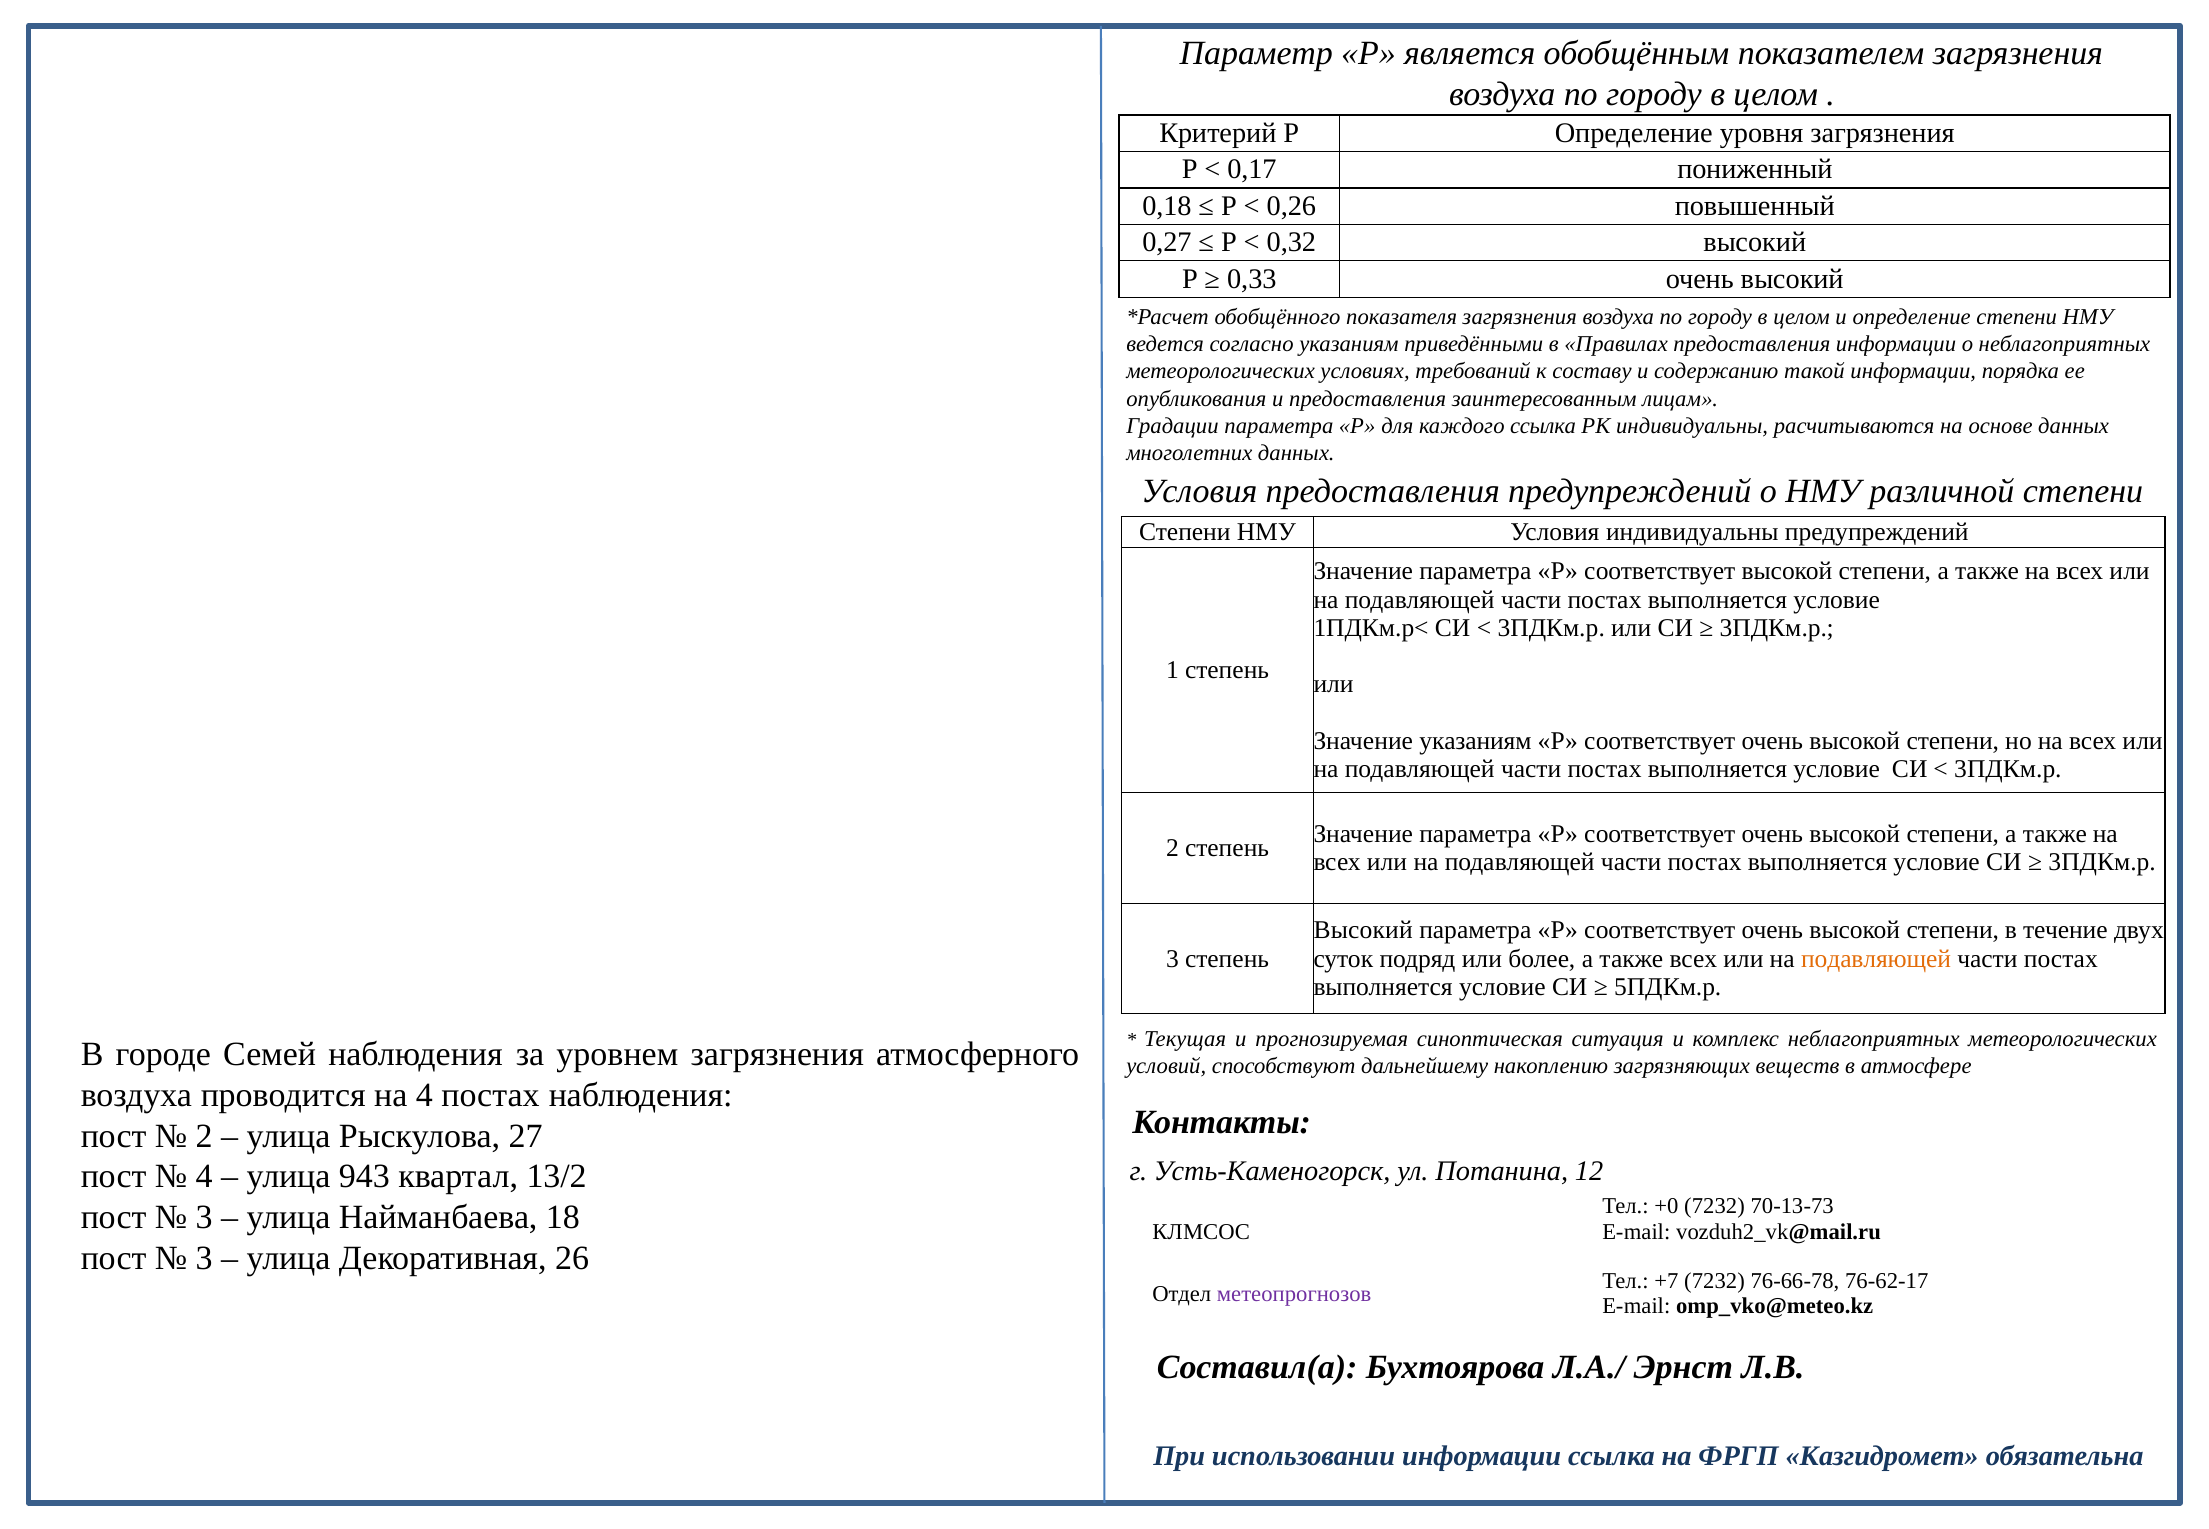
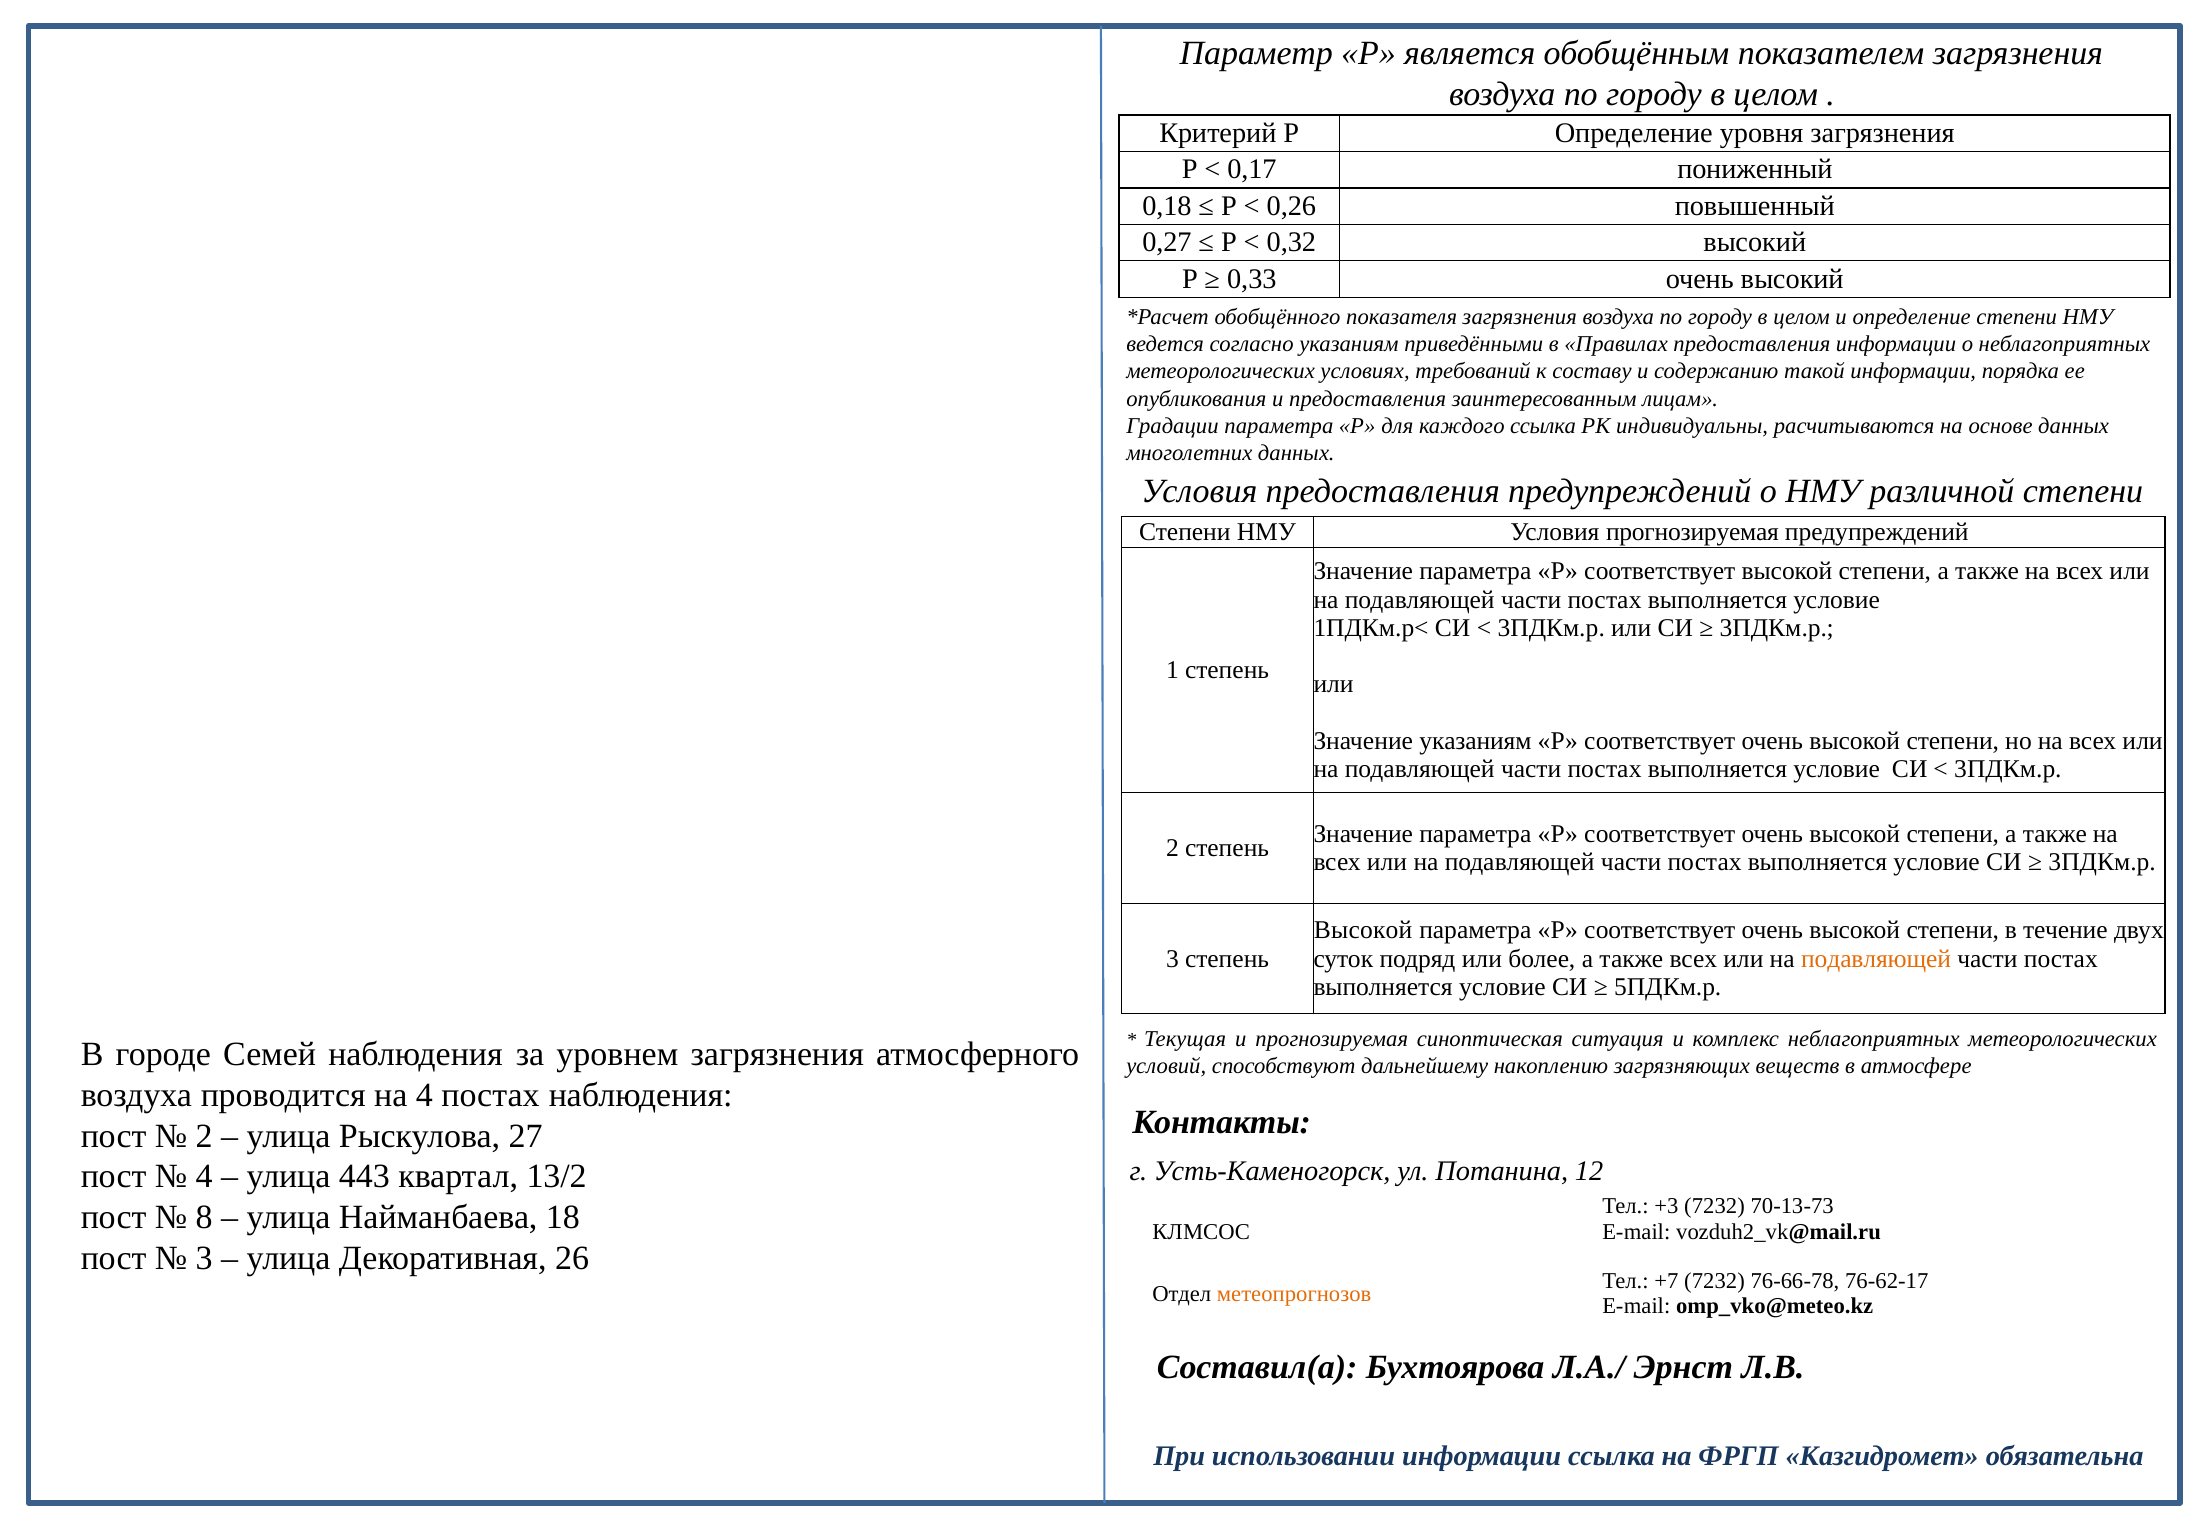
Условия индивидуальны: индивидуальны -> прогнозируемая (1692, 532)
Высокий: Высокий -> Высокой (1363, 931)
943: 943 -> 443 (364, 1177)
+0: +0 -> +3 (1666, 1207)
3: 3 -> 8 (204, 1218)
метеопрогнозов colour: purple -> orange (1294, 1294)
